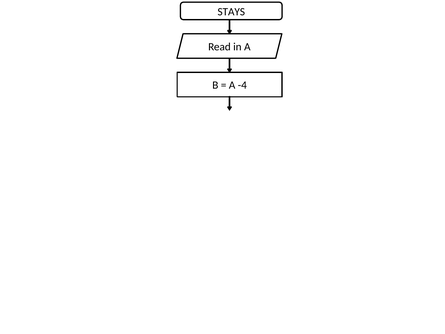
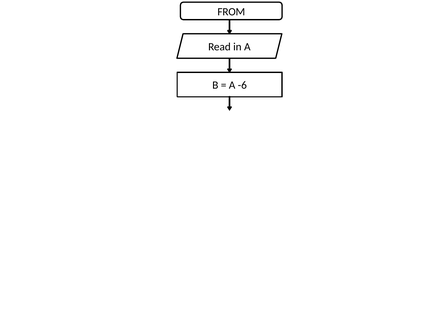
STAYS: STAYS -> FROM (231, 12)
-4: -4 -> -6 (242, 85)
